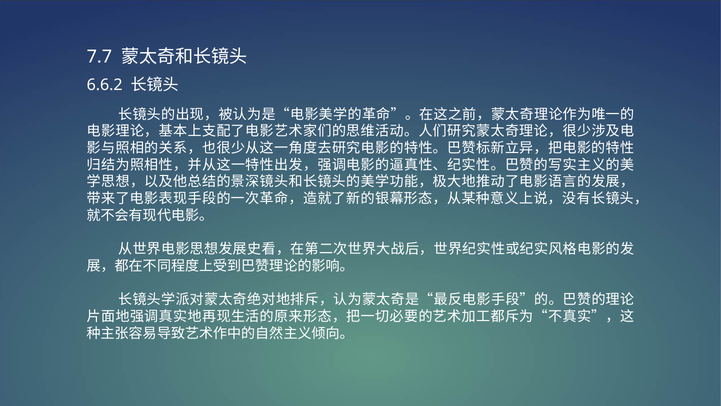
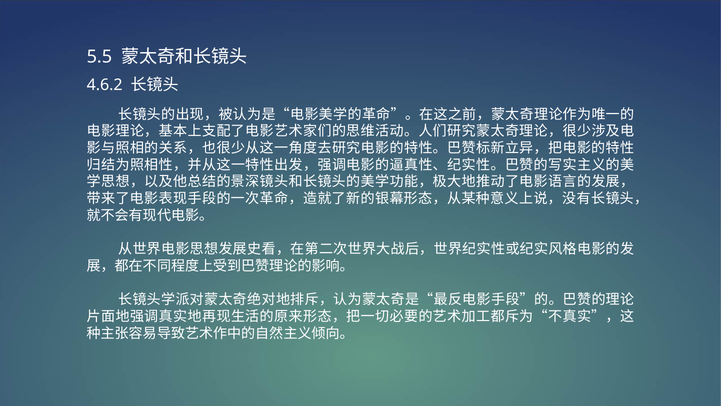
7.7: 7.7 -> 5.5 (99, 57)
6.6.2: 6.6.2 -> 4.6.2 (105, 85)
